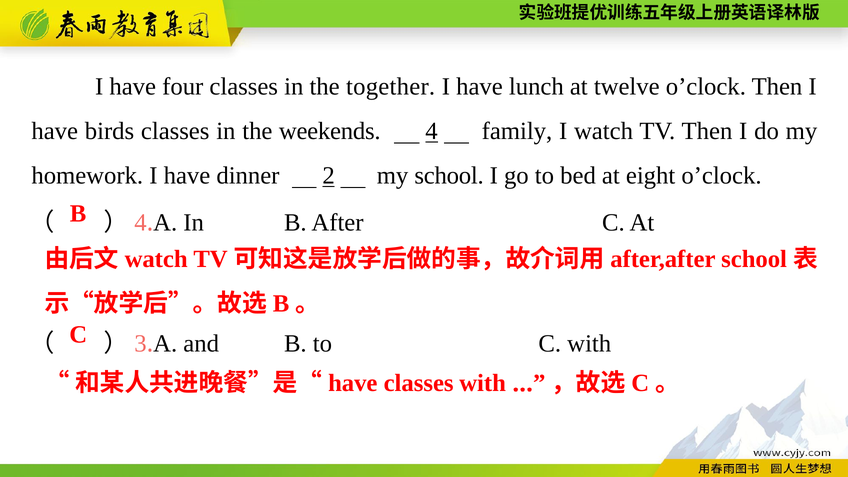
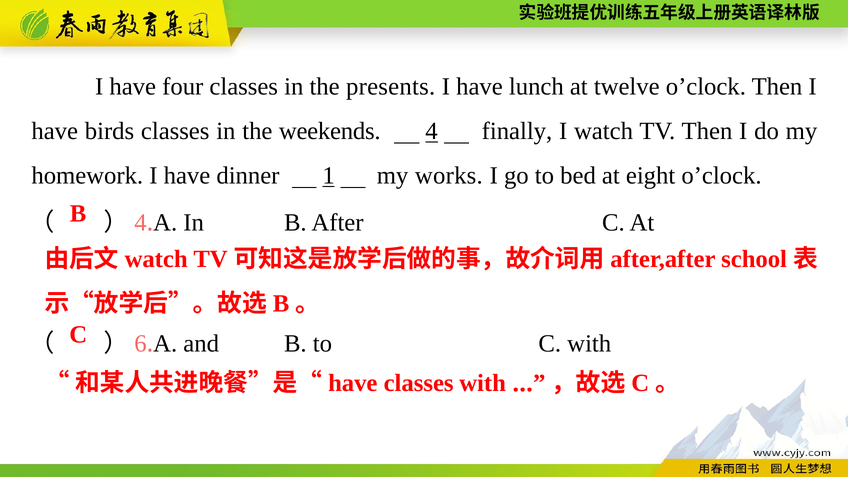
together: together -> presents (391, 87)
family: family -> finally (517, 131)
2: 2 -> 1 (329, 176)
my school: school -> works (449, 176)
3: 3 -> 6 (141, 344)
